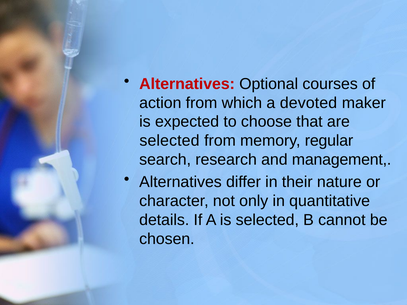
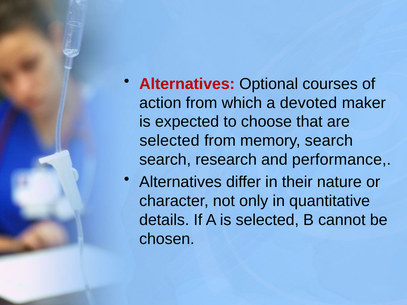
memory regular: regular -> search (329, 141)
management: management -> performance (341, 160)
